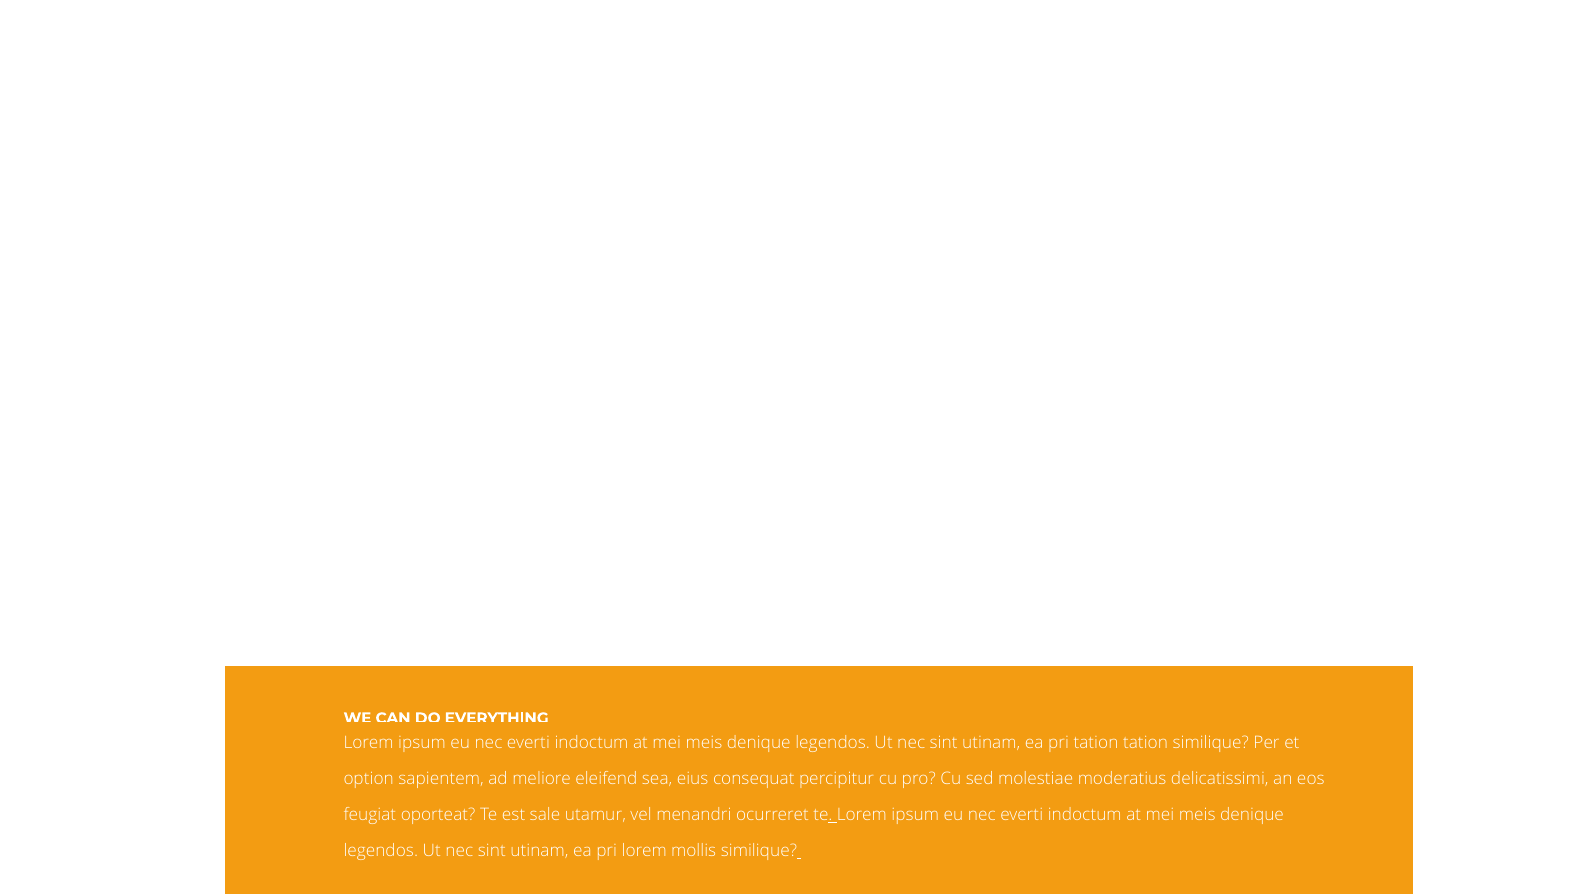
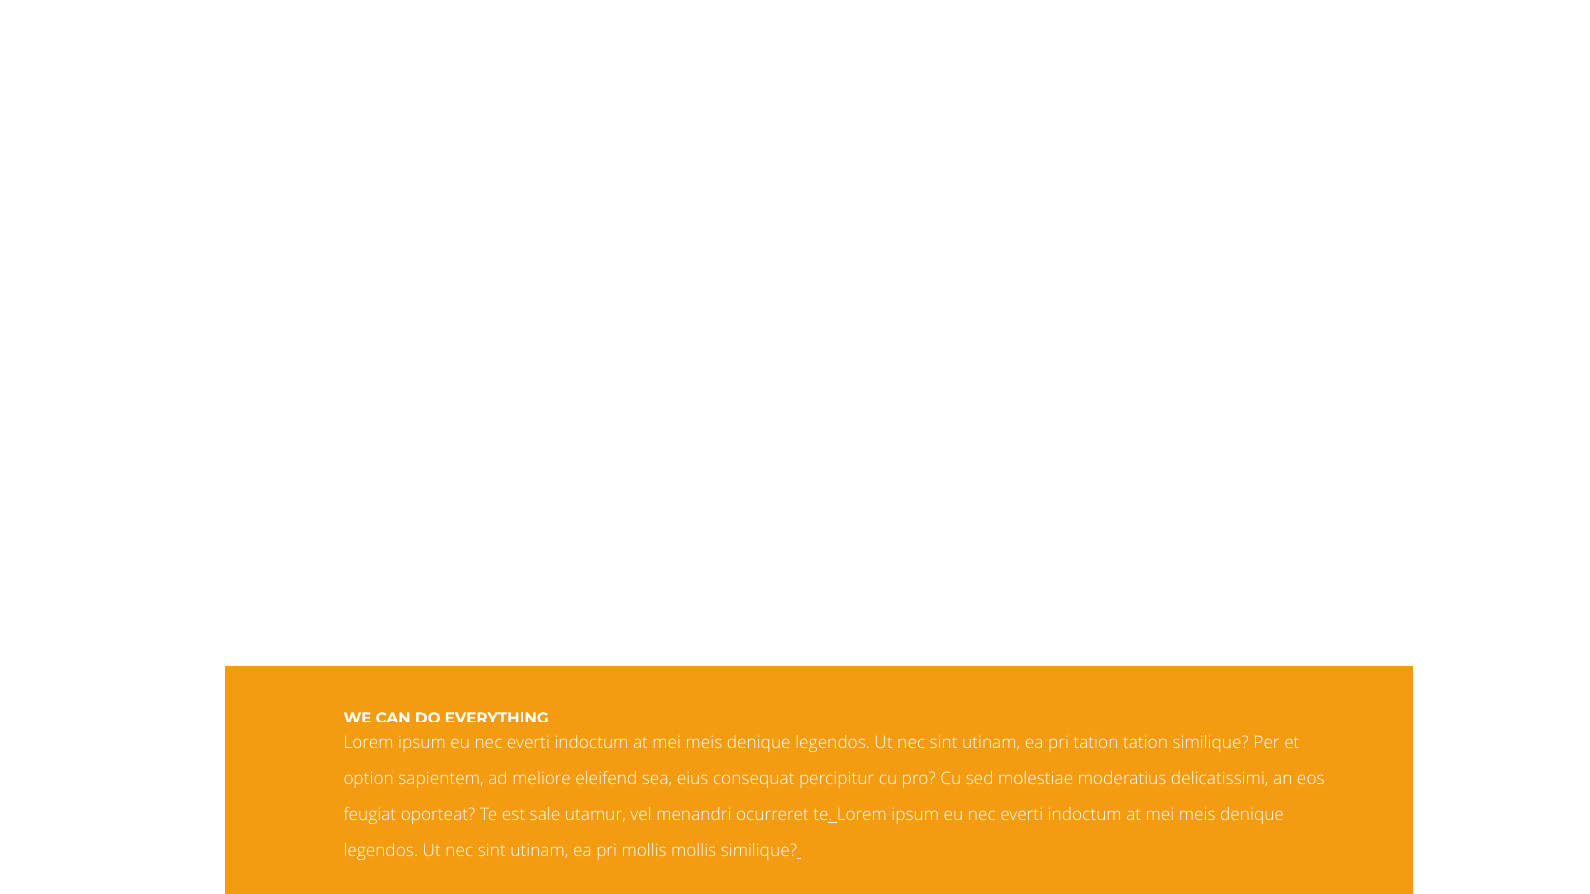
pri lorem: lorem -> mollis (644, 851)
